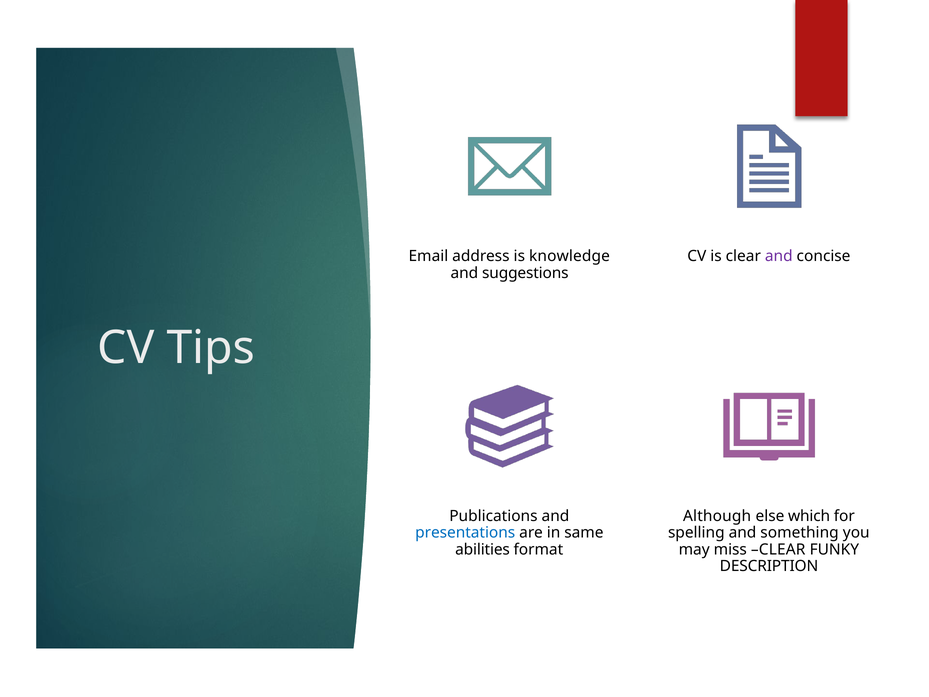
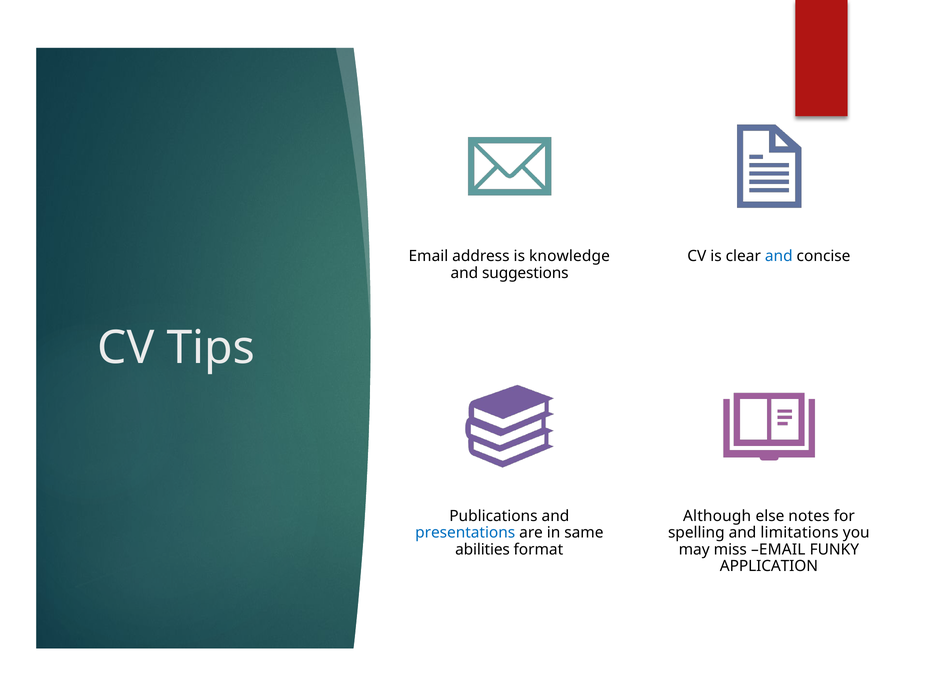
and colour: purple -> blue (779, 256)
which: which -> notes (809, 516)
something: something -> limitations (799, 533)
miss CLEAR: CLEAR -> EMAIL (778, 549)
DESCRIPTION: DESCRIPTION -> APPLICATION (769, 566)
